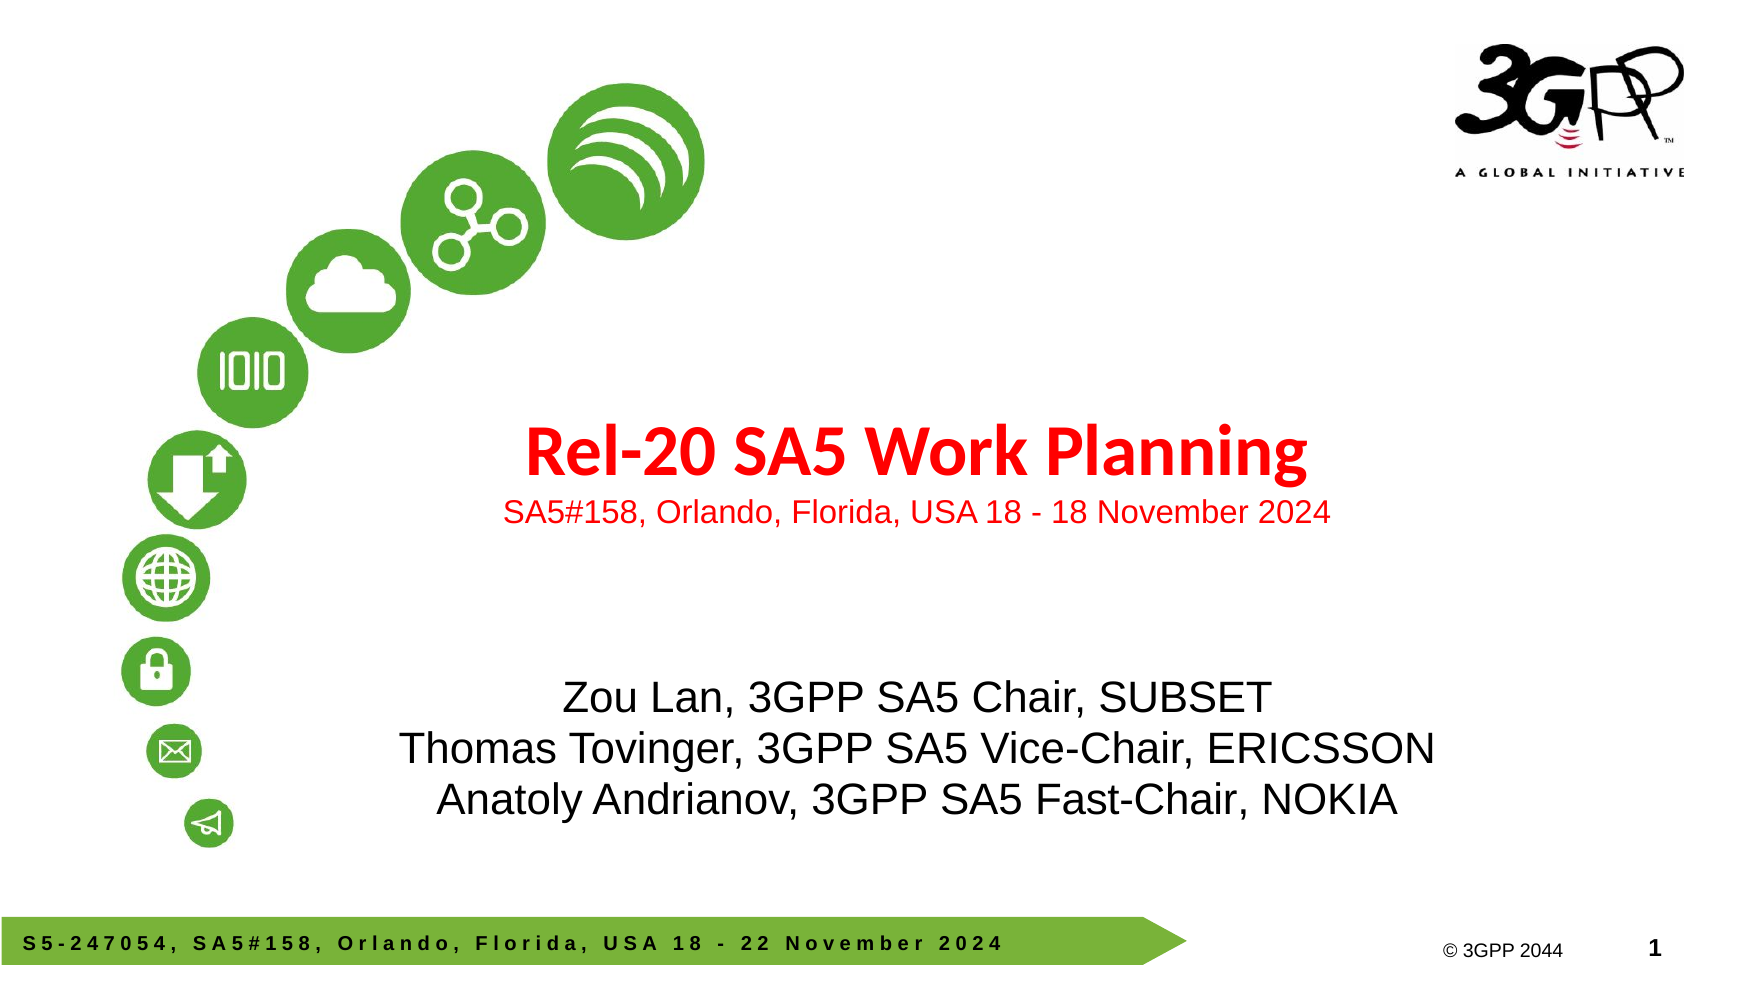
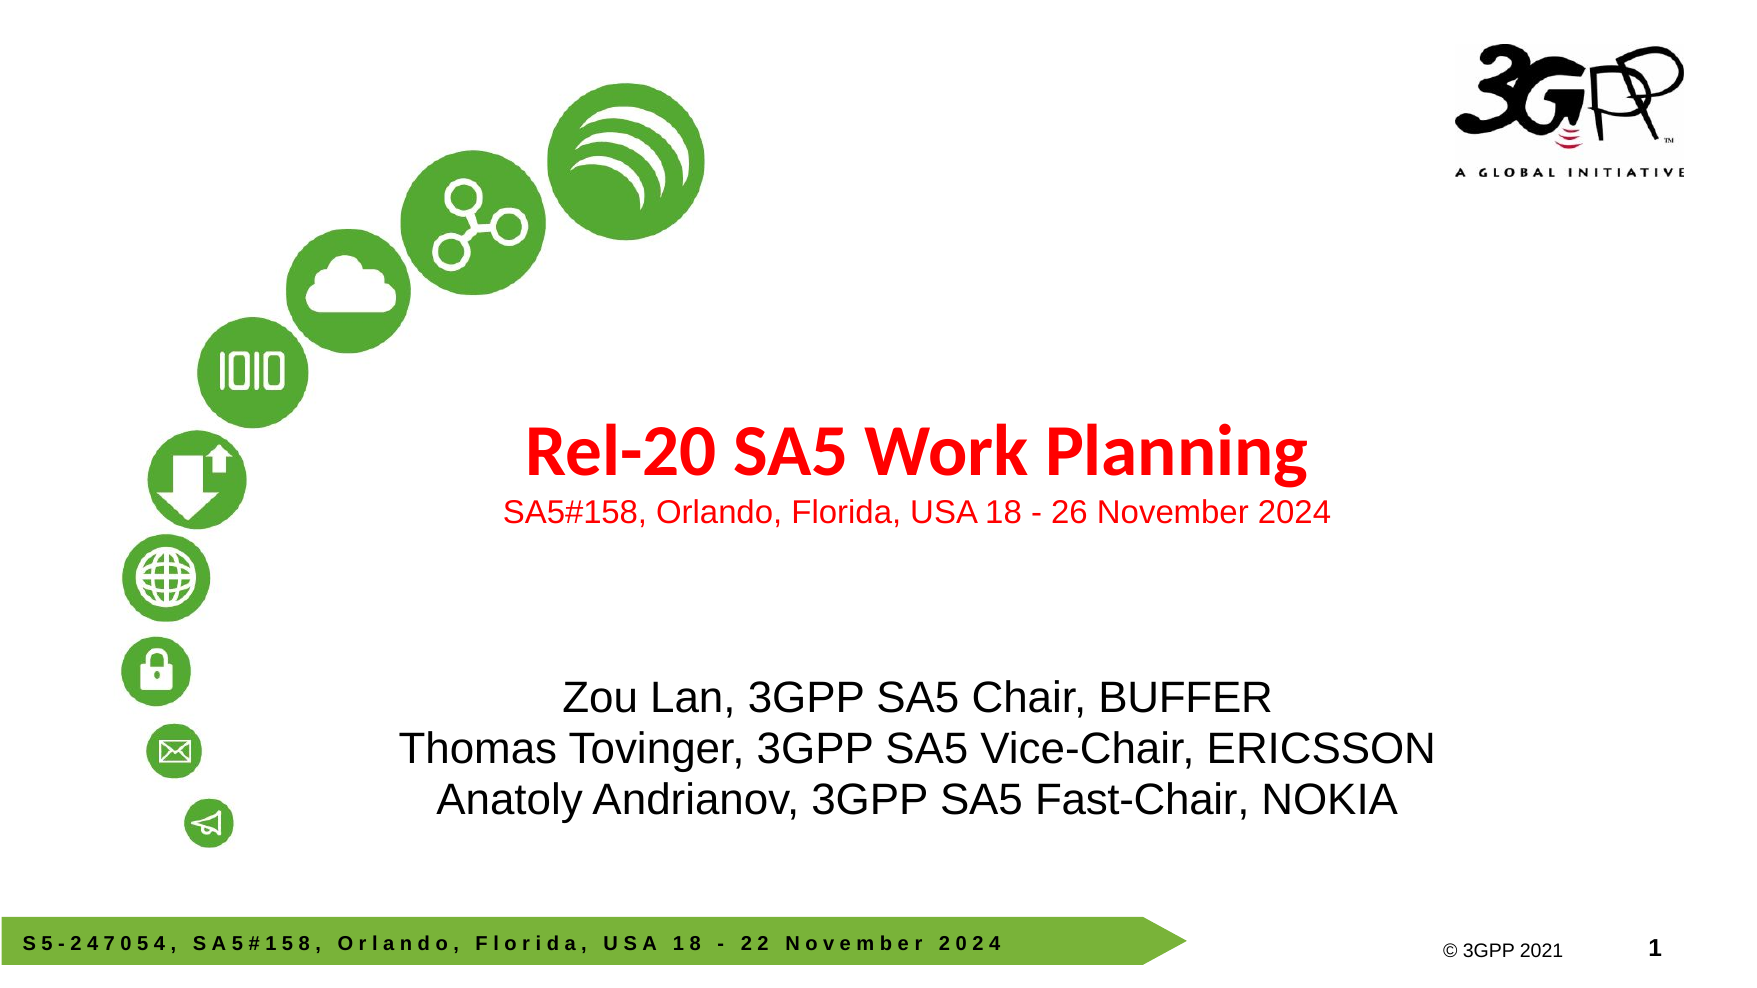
18: 18 -> 26 (1069, 512)
SUBSET: SUBSET -> BUFFER (1186, 698)
2044: 2044 -> 2021 (1542, 951)
